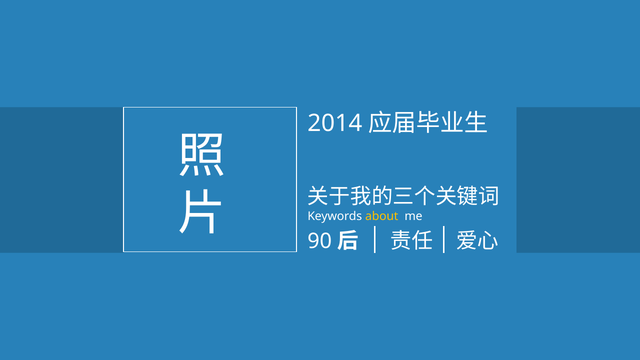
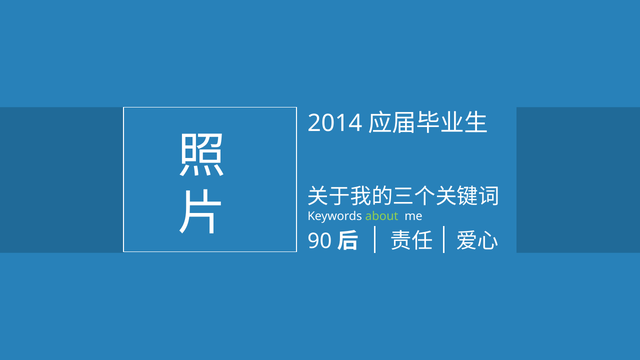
about colour: yellow -> light green (382, 216)
